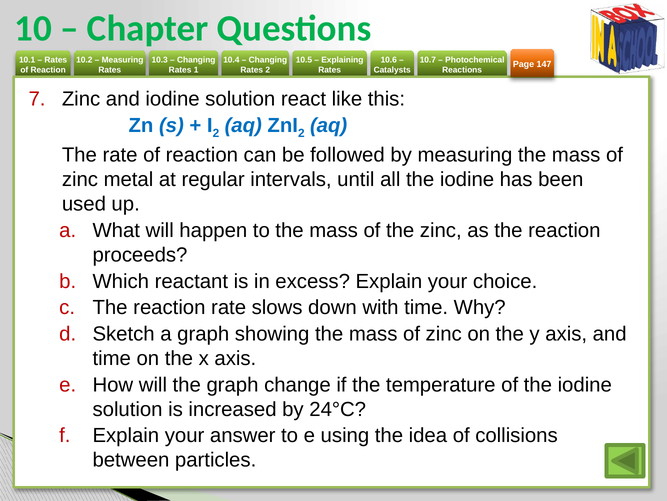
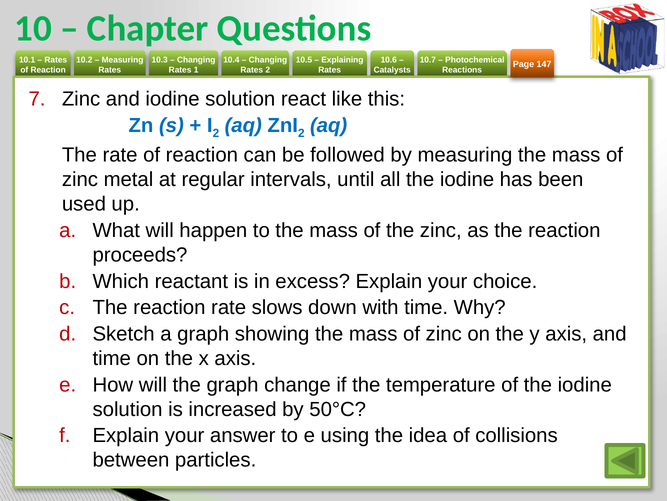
24°C: 24°C -> 50°C (338, 409)
